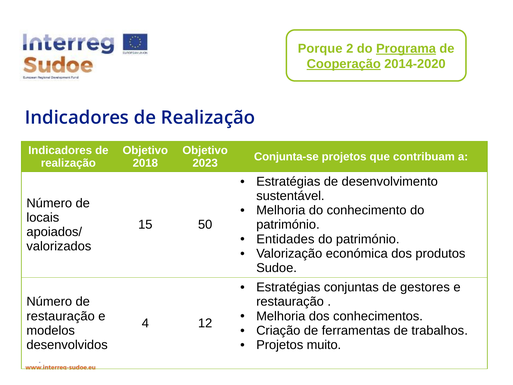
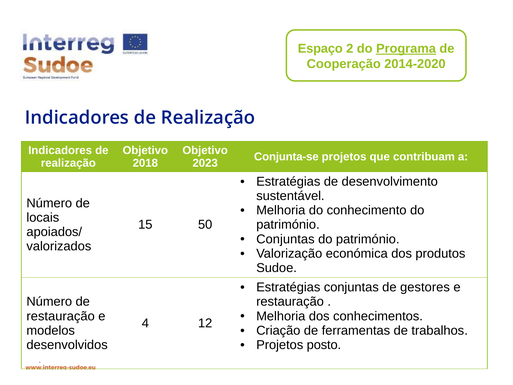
Porque: Porque -> Espaço (320, 49)
Cooperação underline: present -> none (344, 64)
Entidades: Entidades -> Conjuntas (285, 239)
muito: muito -> posto (324, 345)
